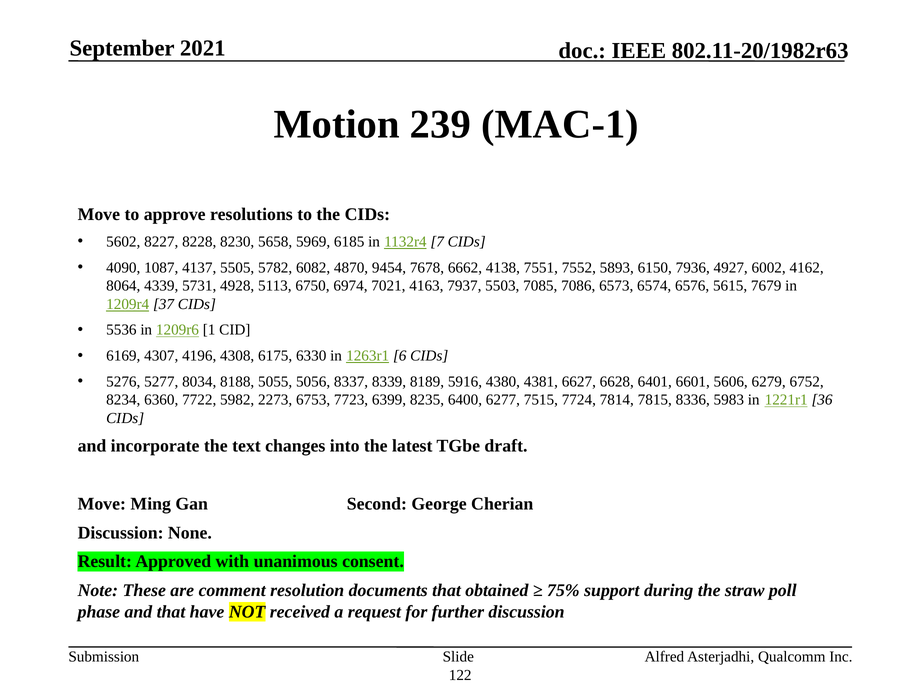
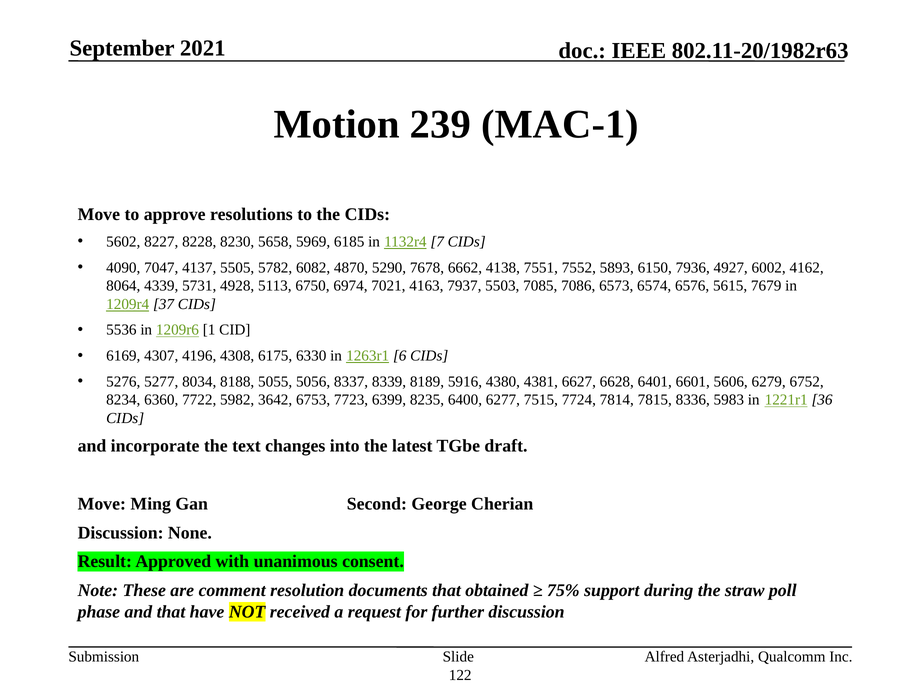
1087: 1087 -> 7047 (161, 267)
9454: 9454 -> 5290 (389, 267)
2273: 2273 -> 3642 (275, 400)
